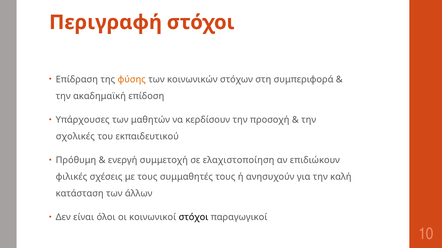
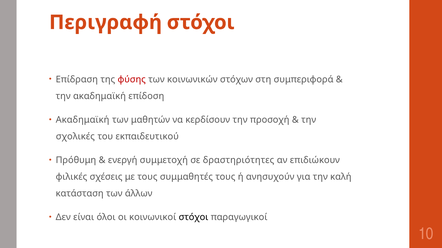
φύσης colour: orange -> red (132, 80)
Υπάρχουσες: Υπάρχουσες -> Ακαδημαϊκή (83, 120)
ελαχιστοποίηση: ελαχιστοποίηση -> δραστηριότητες (239, 161)
